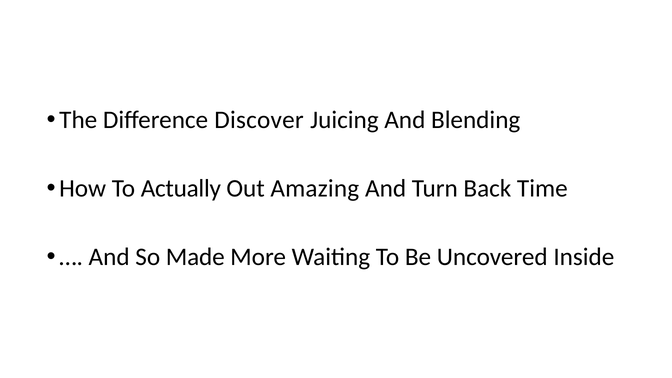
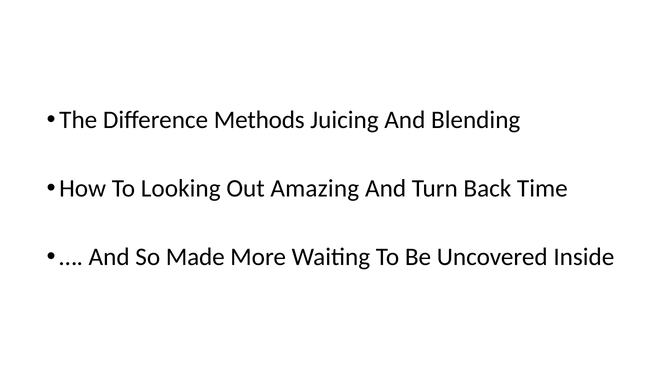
Discover: Discover -> Methods (259, 120)
Actually: Actually -> Looking (181, 188)
